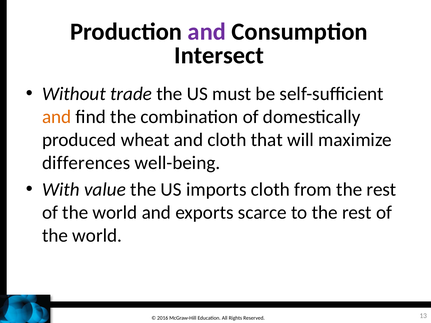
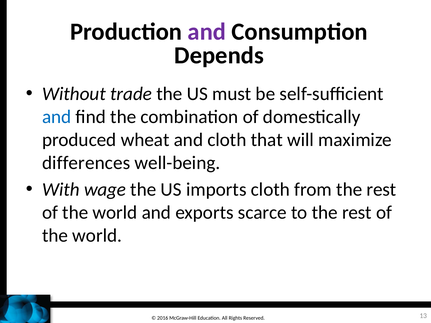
Intersect: Intersect -> Depends (219, 55)
and colour: orange -> blue (57, 117)
value: value -> wage (105, 190)
